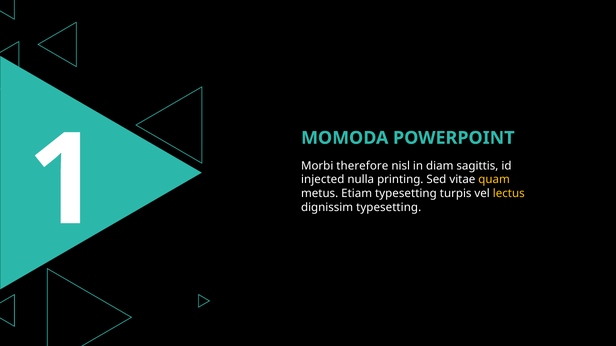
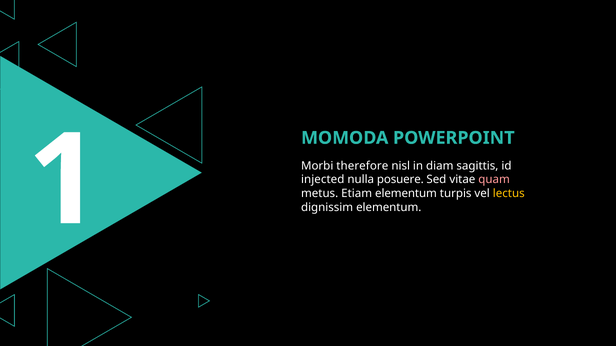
printing: printing -> posuere (400, 180)
quam colour: yellow -> pink (494, 180)
Etiam typesetting: typesetting -> elementum (406, 194)
dignissim typesetting: typesetting -> elementum (389, 208)
